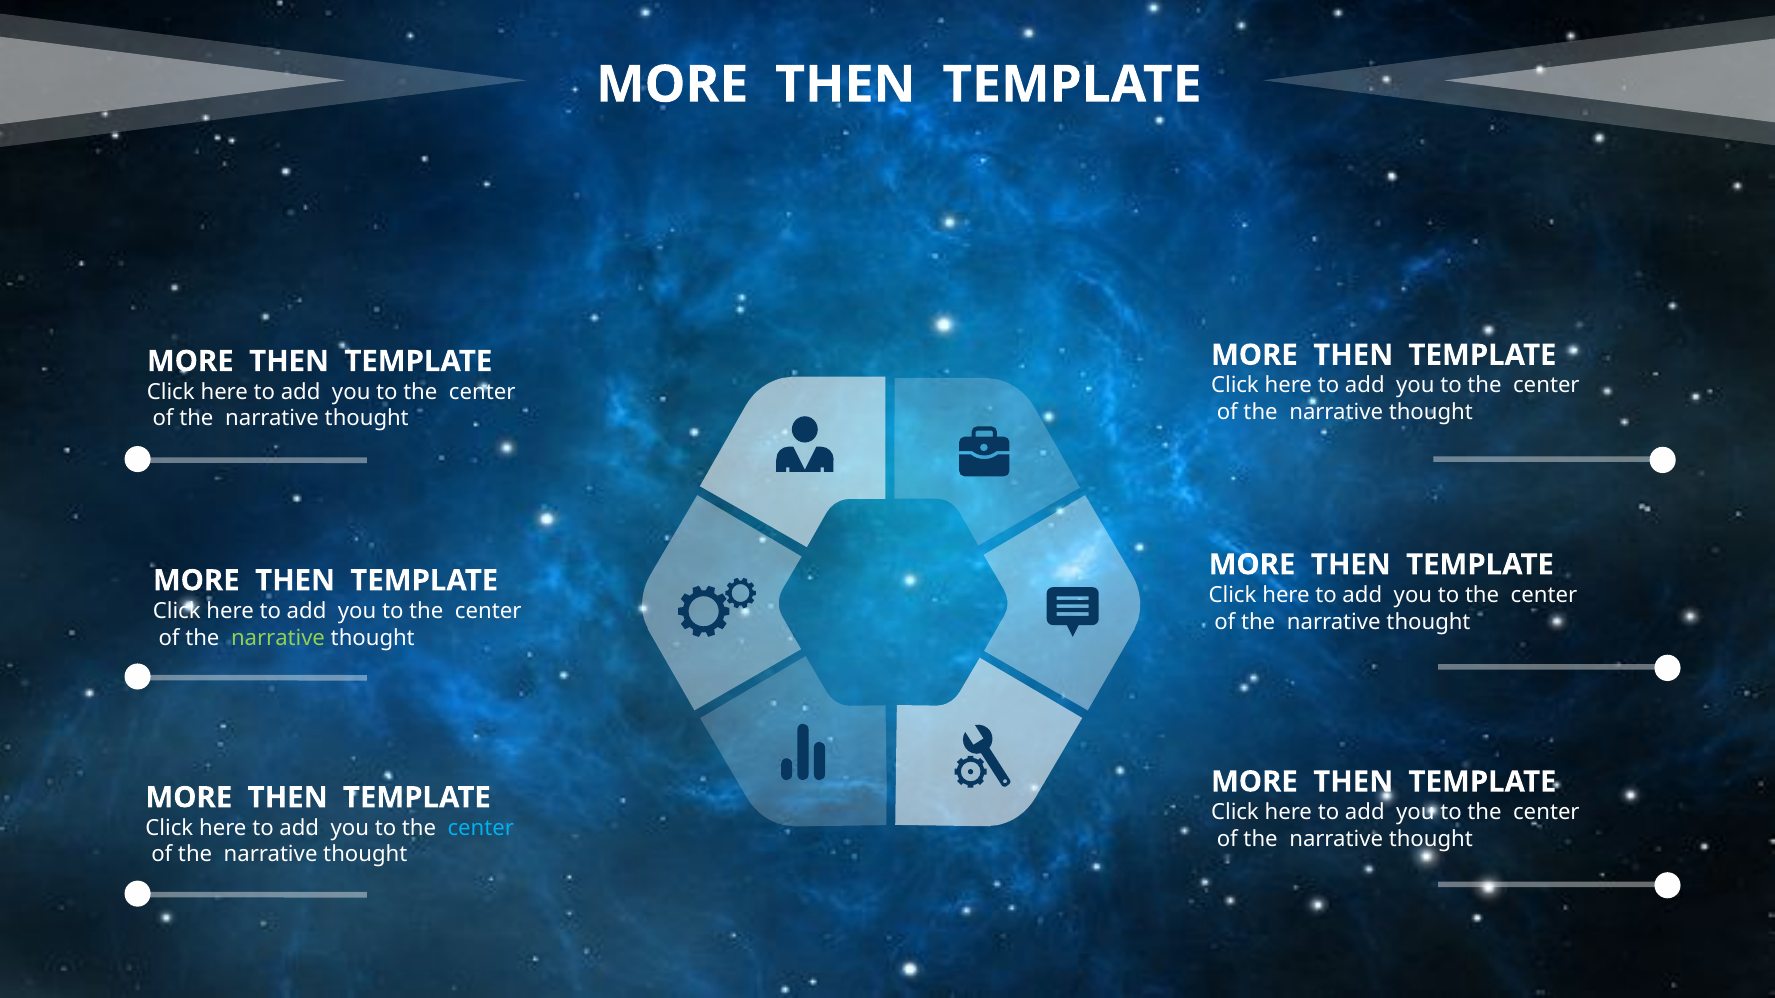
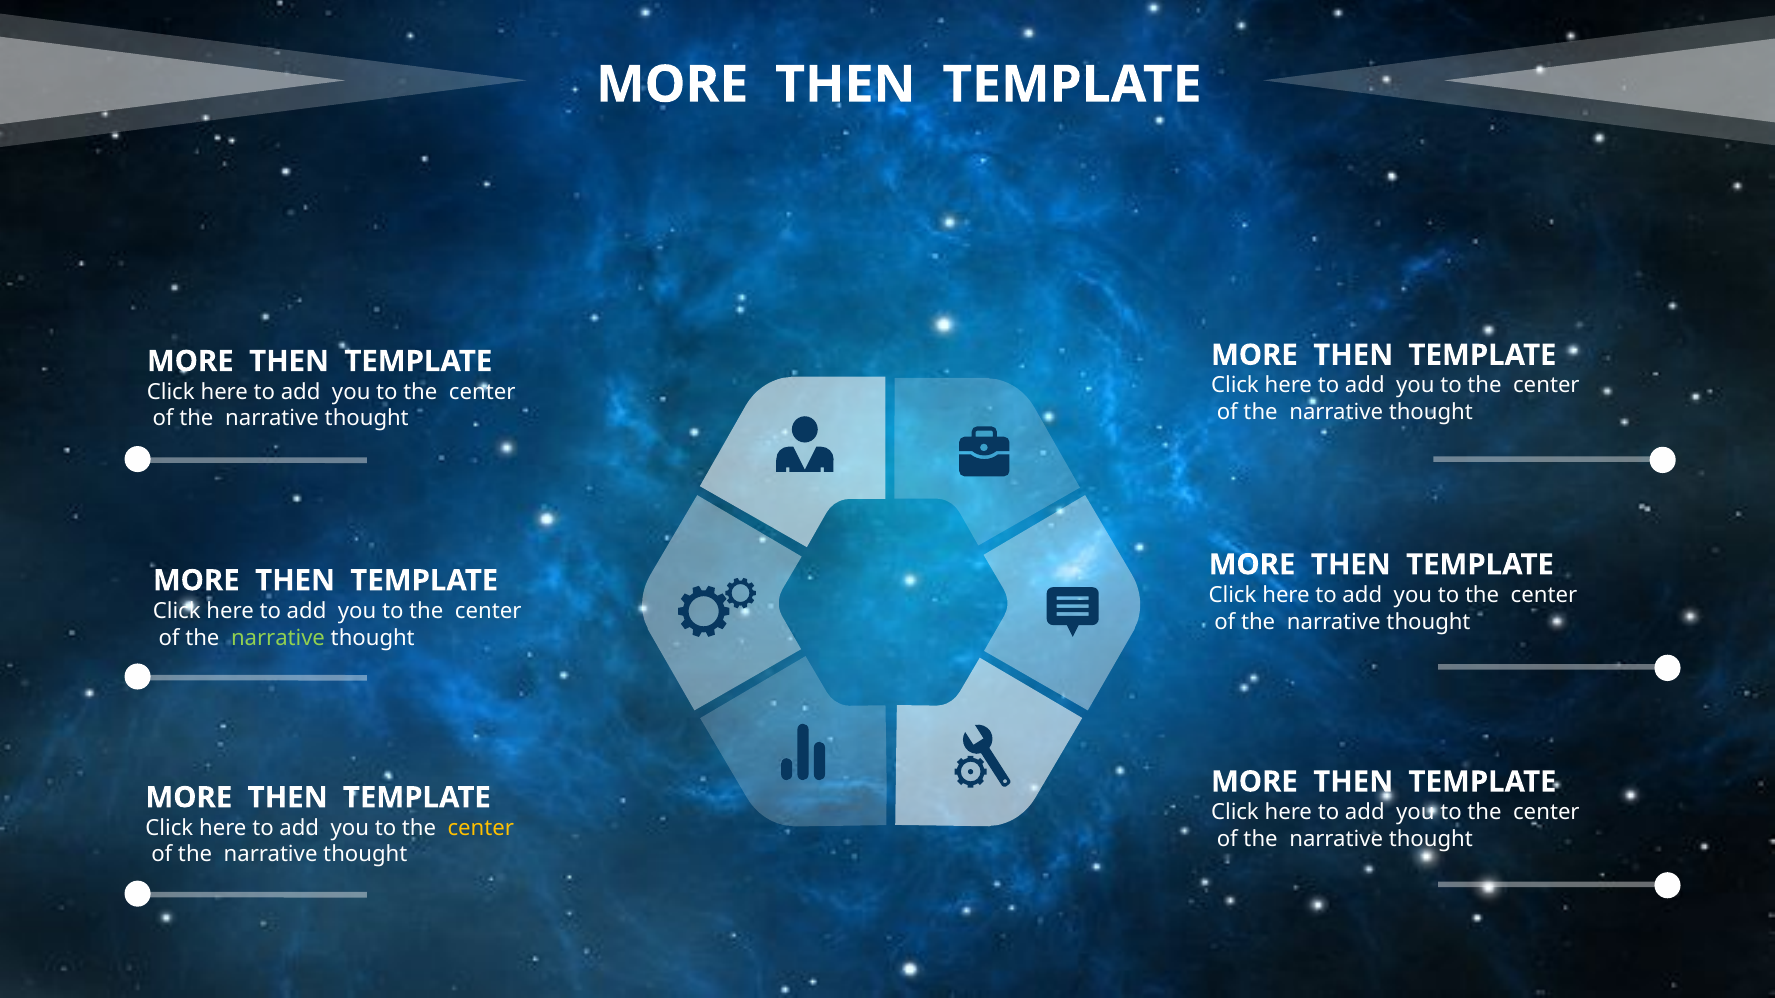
center colour: light blue -> yellow (481, 828)
